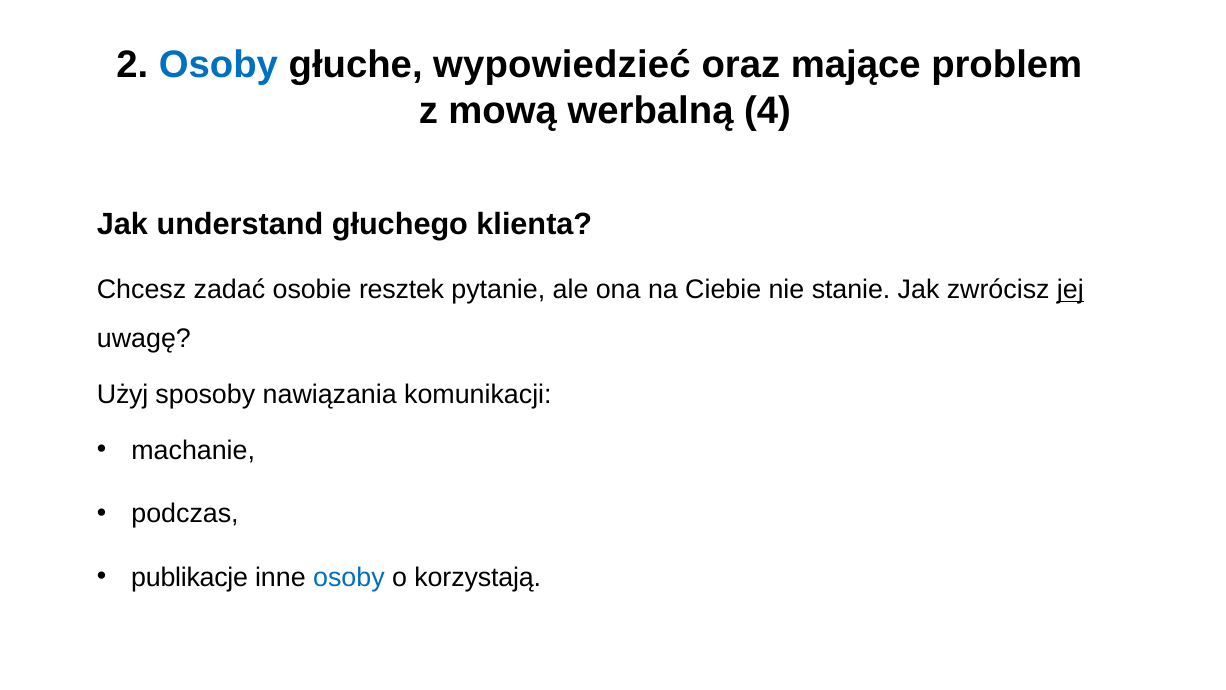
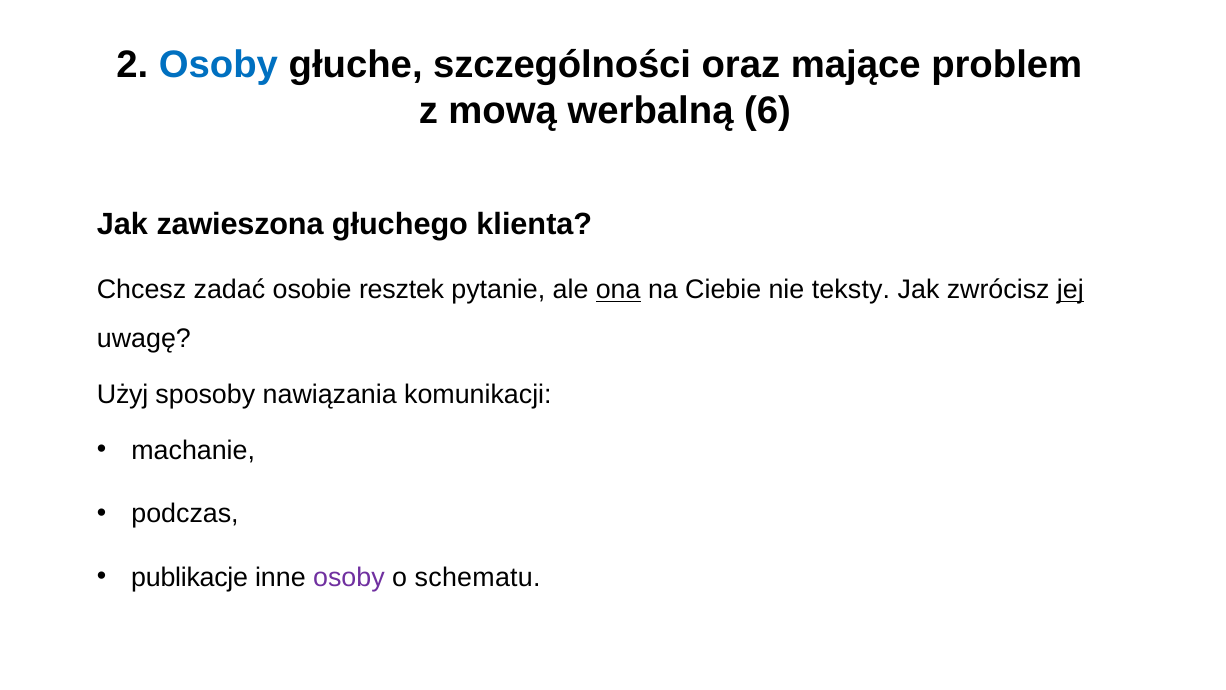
wypowiedzieć: wypowiedzieć -> szczególności (562, 65)
4: 4 -> 6 (768, 111)
understand: understand -> zawieszona (240, 224)
ona underline: none -> present (618, 290)
stanie: stanie -> teksty (851, 290)
osoby colour: blue -> purple (349, 577)
korzystają: korzystają -> schematu (478, 577)
